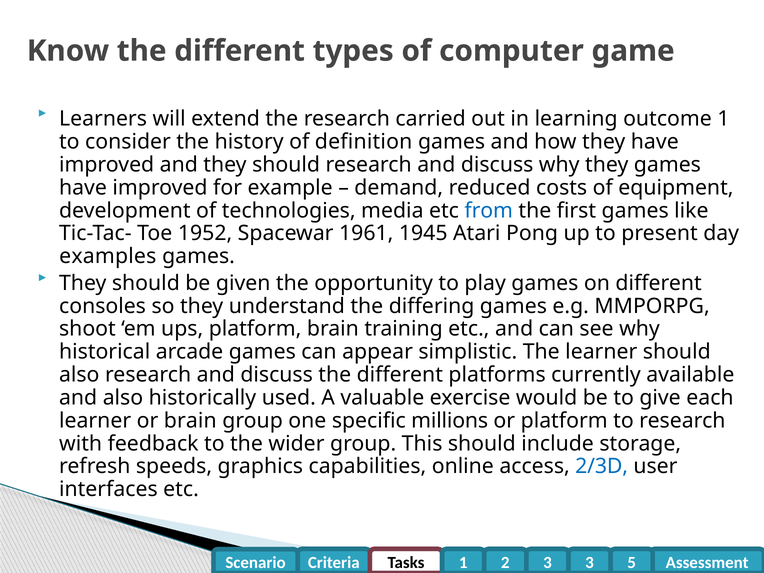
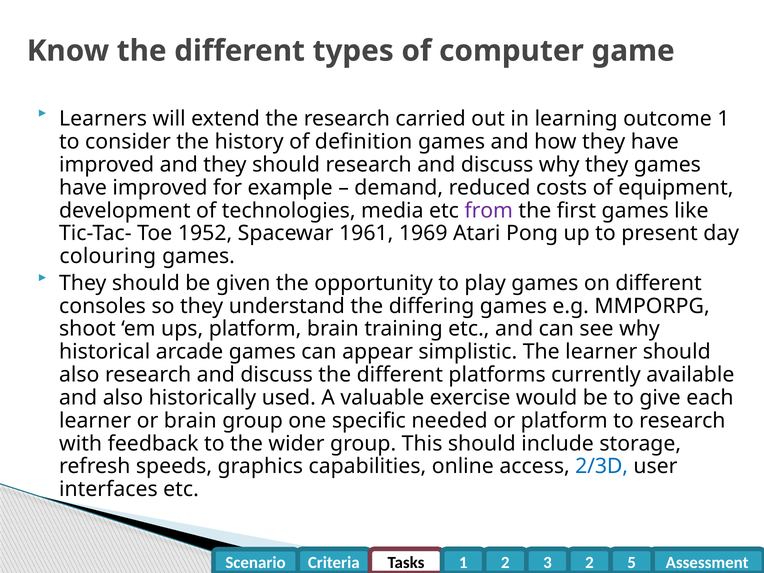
from colour: blue -> purple (489, 211)
1945: 1945 -> 1969 (423, 233)
examples: examples -> colouring (108, 256)
millions: millions -> needed (449, 421)
3 3: 3 -> 2 (590, 563)
